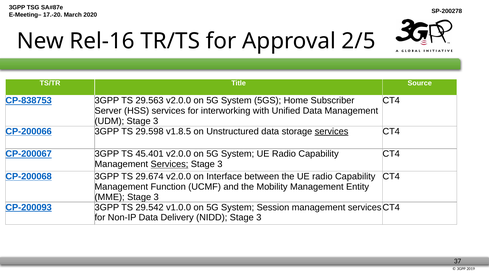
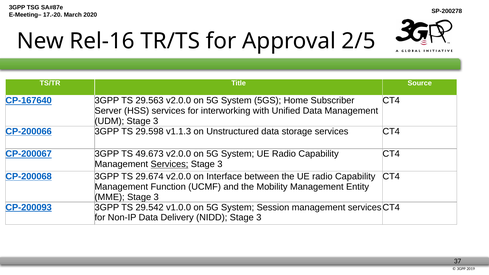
CP-838753: CP-838753 -> CP-167640 (29, 101)
v1.8.5: v1.8.5 -> v1.1.3 (179, 131)
services underline: present -> none (332, 131)
45.401: 45.401 -> 49.673 (150, 154)
